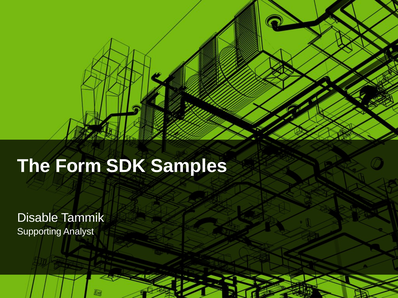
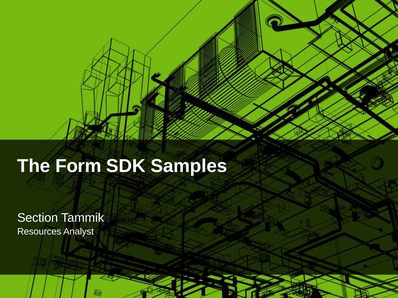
Disable: Disable -> Section (38, 218)
Supporting: Supporting -> Resources (39, 232)
